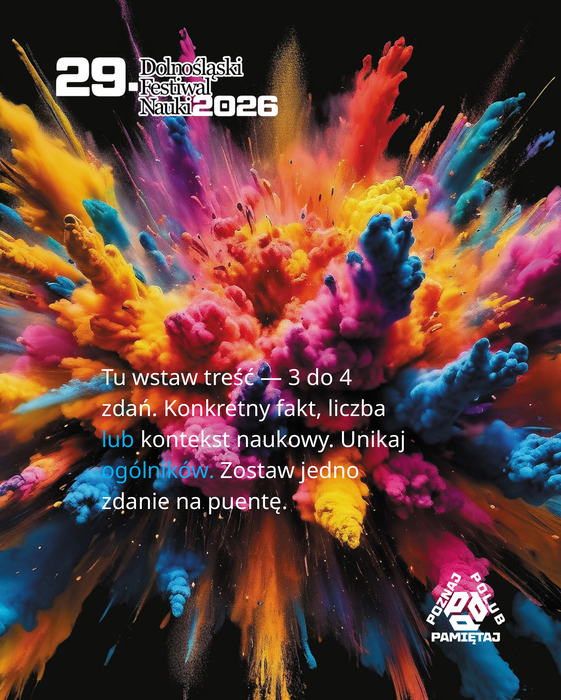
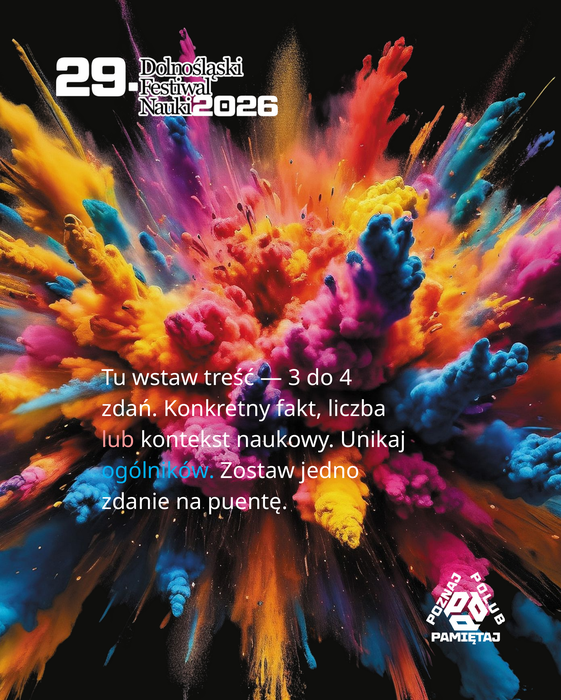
lub colour: light blue -> pink (118, 440)
